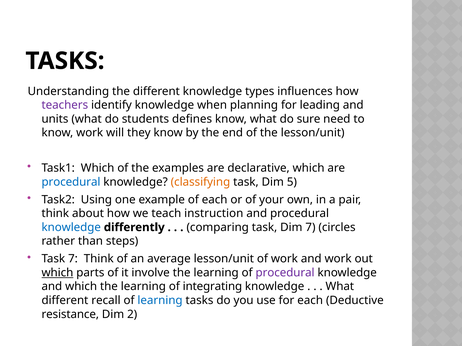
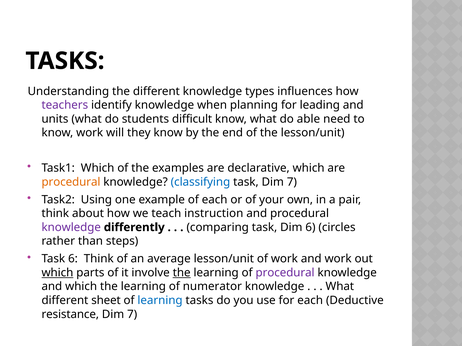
defines: defines -> difficult (192, 119)
sure: sure -> able (308, 119)
procedural colour: blue -> orange (71, 182)
classifying colour: orange -> blue (200, 182)
task Dim 5: 5 -> 7 (292, 182)
knowledge colour: blue -> purple (71, 228)
Dim 7: 7 -> 6 (310, 228)
Task 7: 7 -> 6 (73, 259)
the underline: none -> present (182, 273)
integrating: integrating -> numerator (212, 287)
recall: recall -> sheet (106, 301)
2: 2 -> 7 (132, 315)
